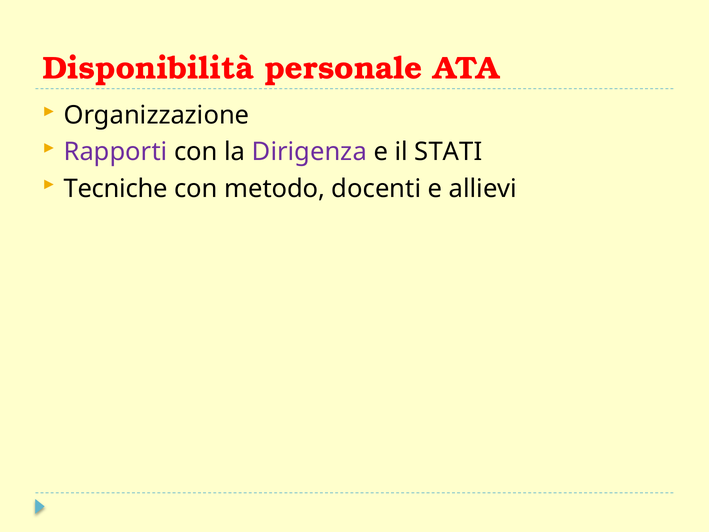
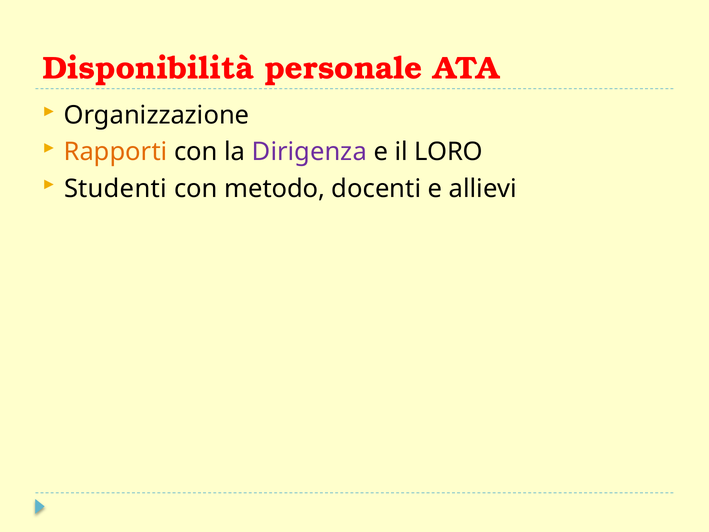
Rapporti colour: purple -> orange (116, 152)
STATI: STATI -> LORO (448, 152)
Tecniche: Tecniche -> Studenti (115, 188)
